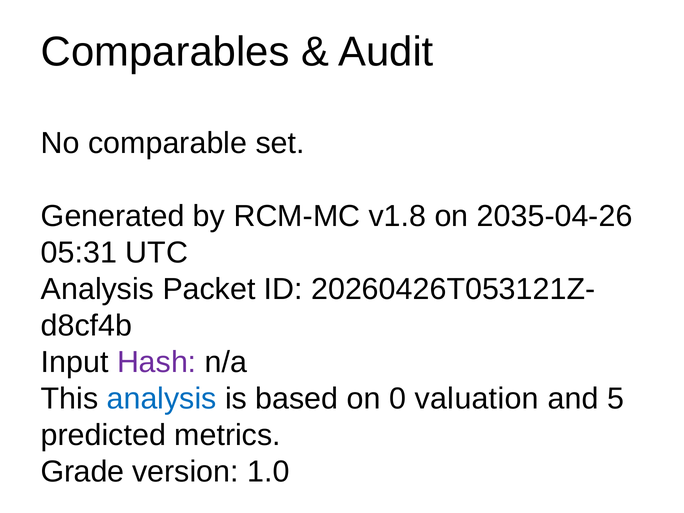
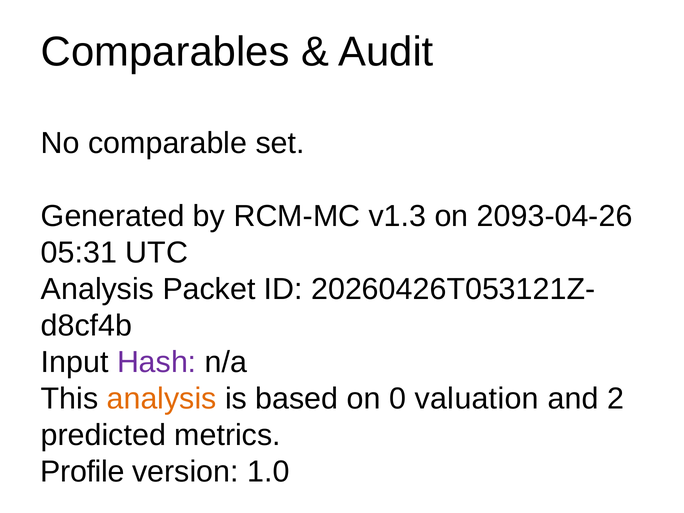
v1.8: v1.8 -> v1.3 (397, 216)
2035-04-26: 2035-04-26 -> 2093-04-26 (555, 216)
analysis colour: blue -> orange (162, 399)
5: 5 -> 2 (616, 399)
Grade: Grade -> Profile (82, 472)
